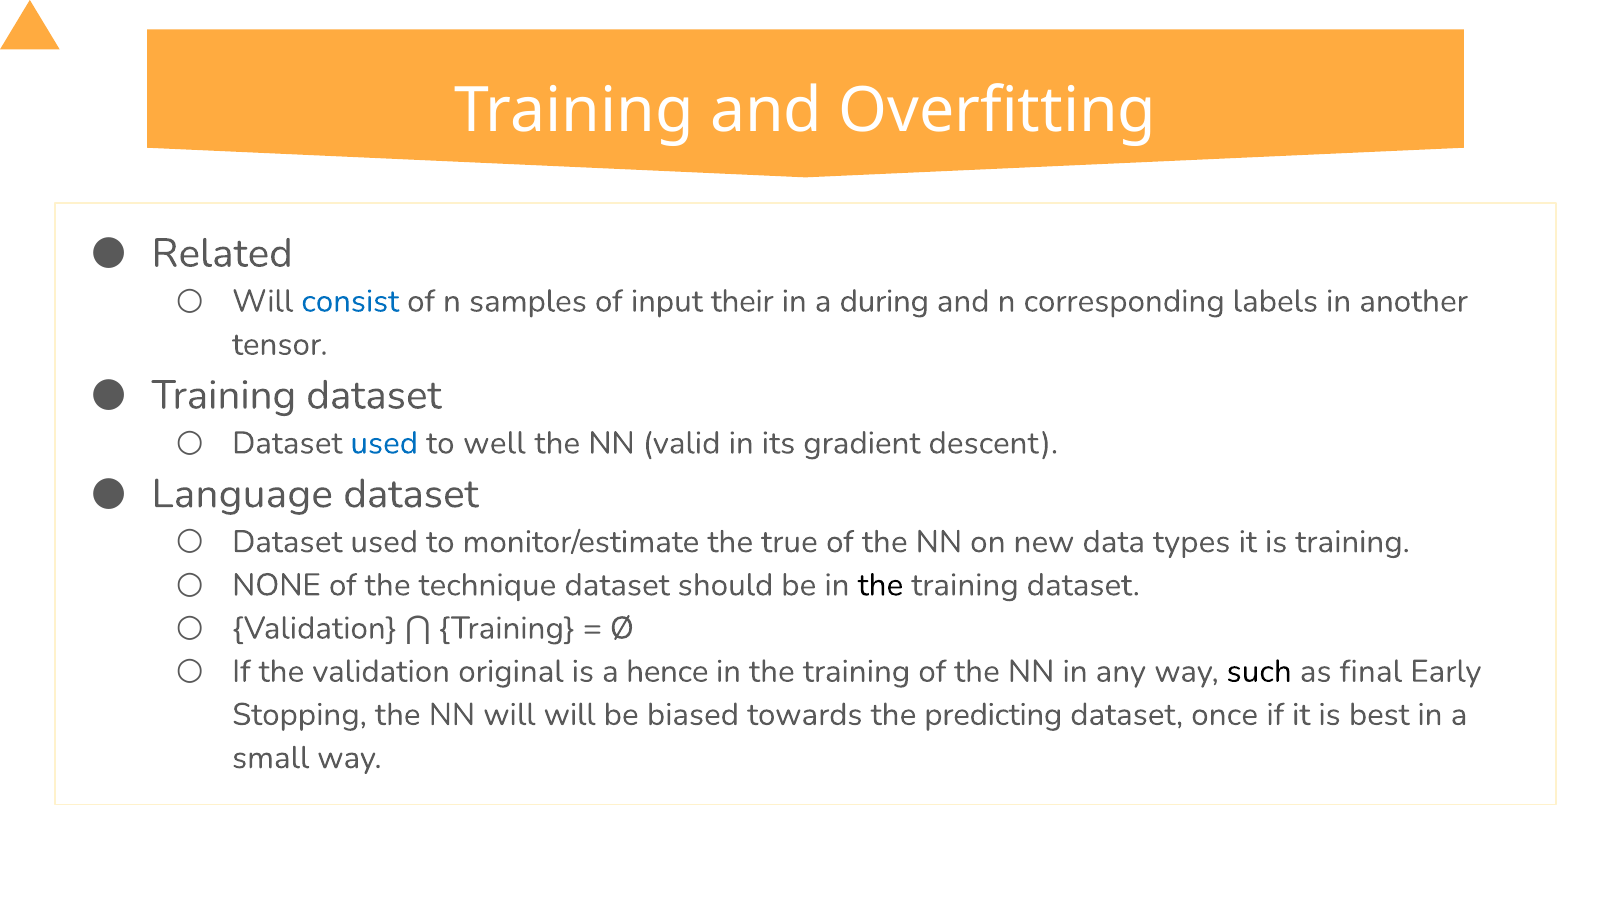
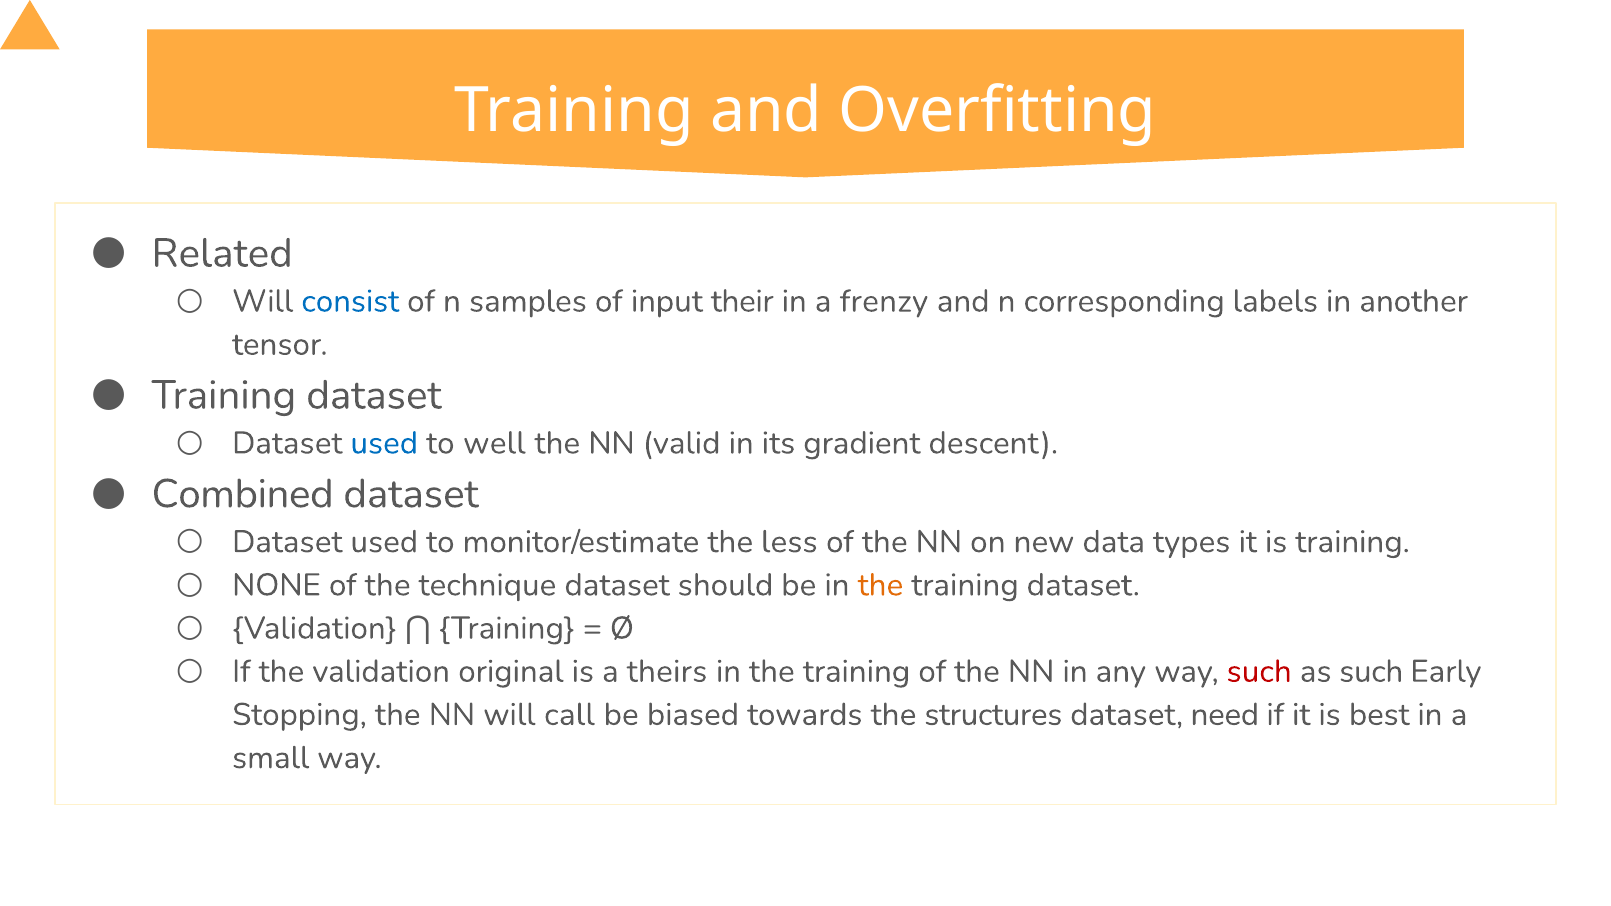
during: during -> frenzy (884, 301)
Language: Language -> Combined (243, 494)
true: true -> less (789, 542)
the colour: black -> orange (880, 585)
hence: hence -> theirs (667, 672)
such colour: black -> red (1259, 672)
as final: final -> such (1371, 672)
will will: will -> call (569, 715)
predicting: predicting -> structures (993, 715)
once: once -> need (1225, 715)
